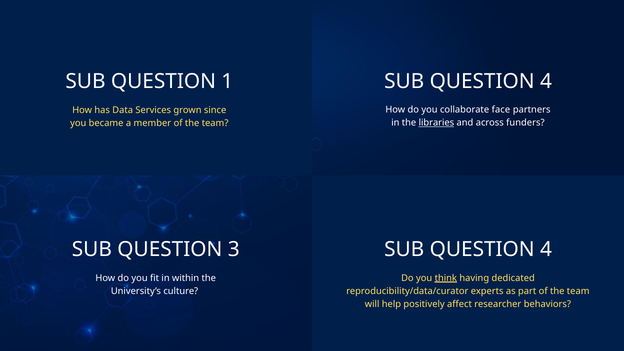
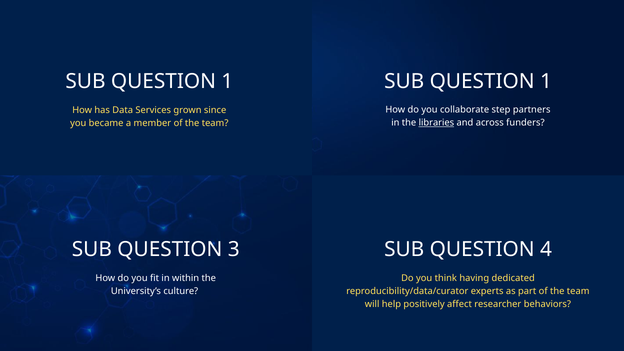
4: 4 -> 1 (546, 81)
face: face -> step (501, 110)
think underline: present -> none (446, 278)
